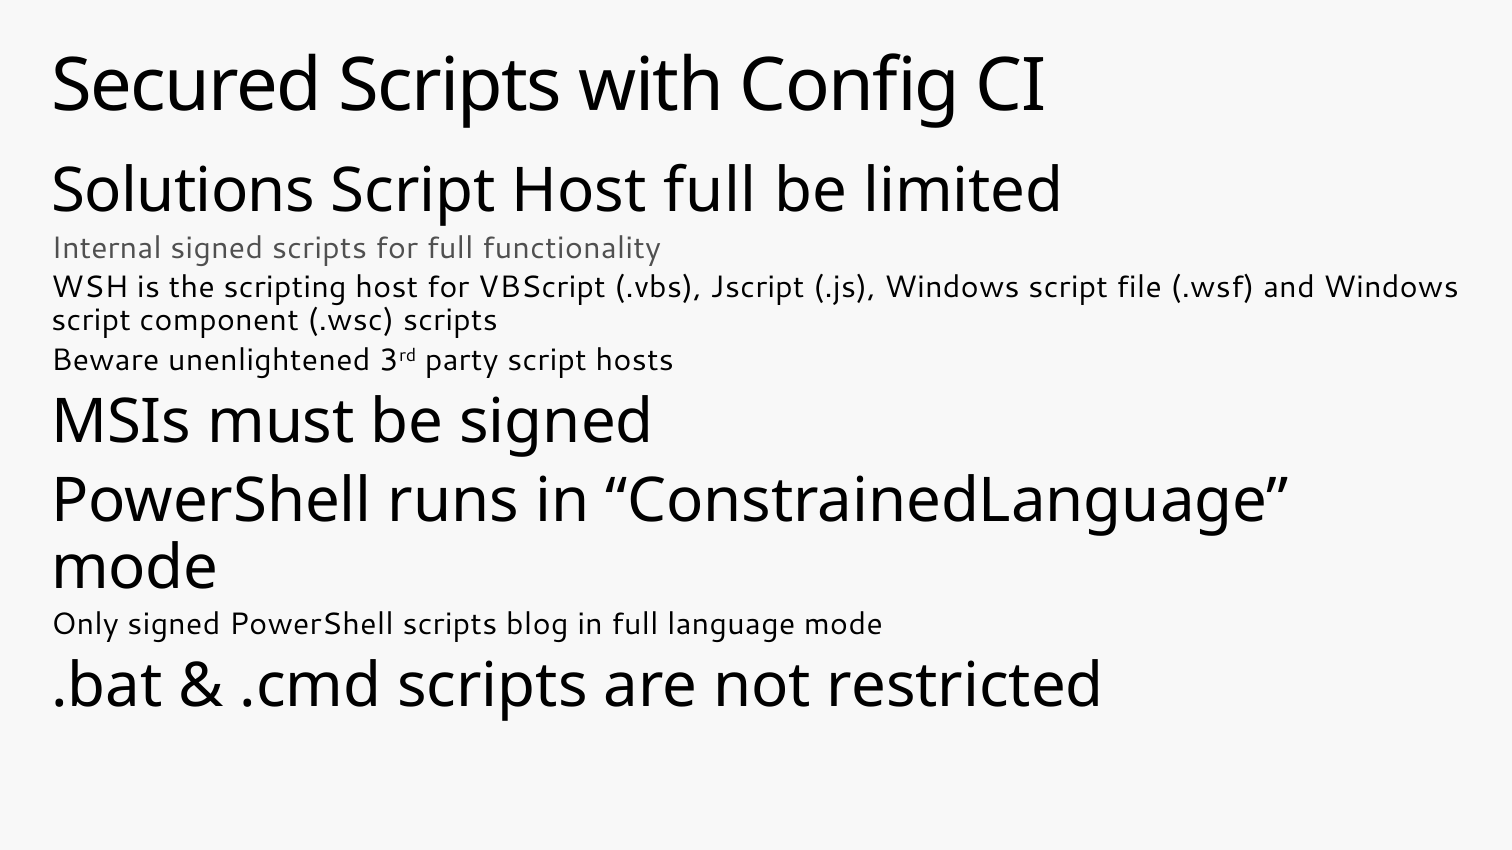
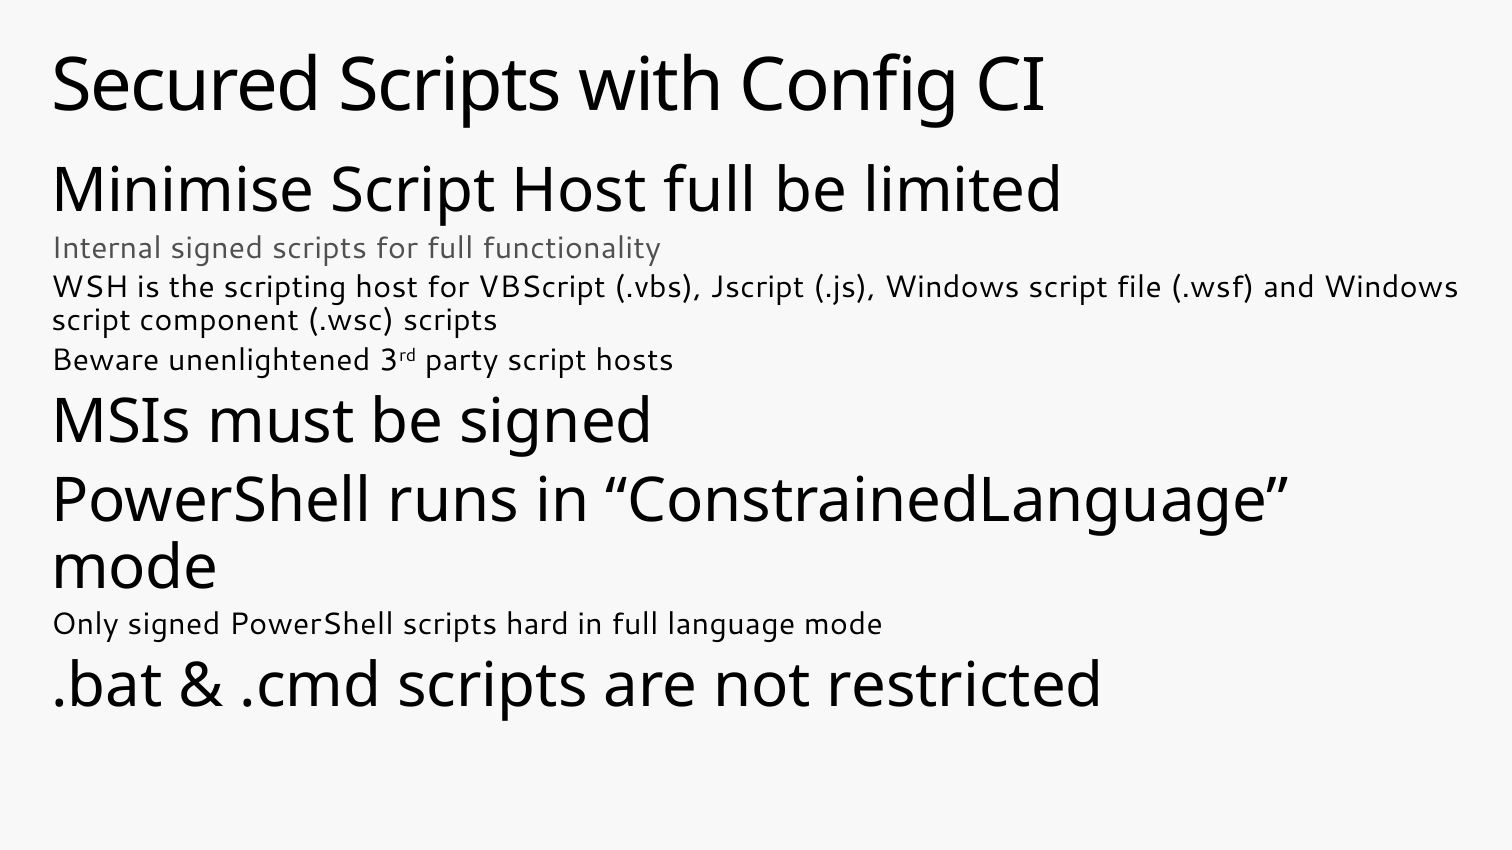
Solutions: Solutions -> Minimise (183, 192)
blog: blog -> hard (538, 625)
